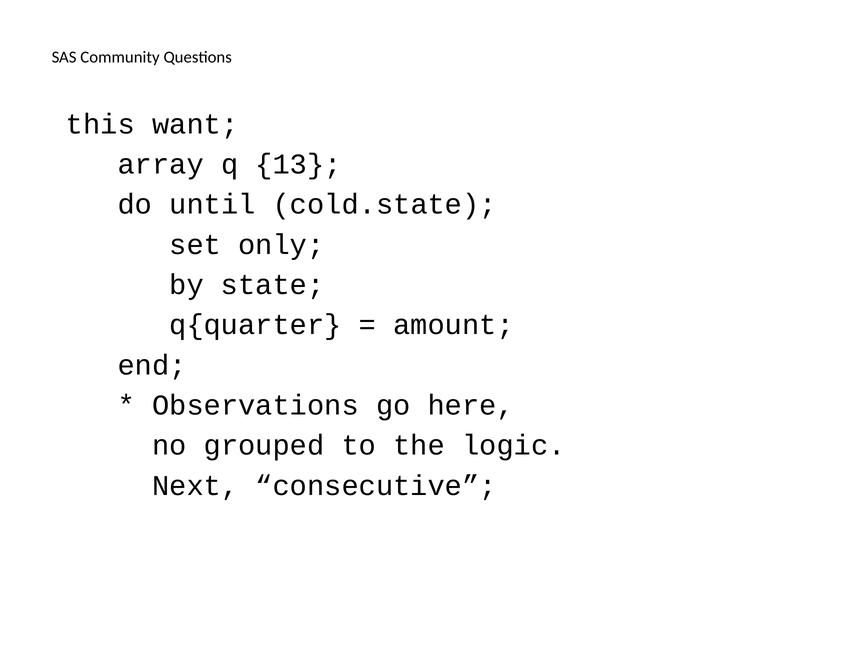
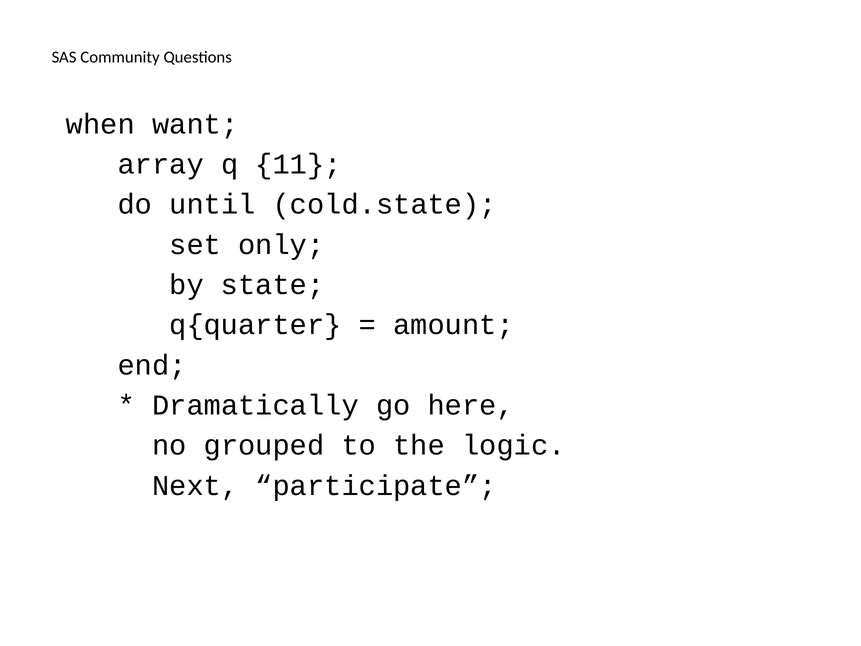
this: this -> when (100, 124)
13: 13 -> 11 (299, 164)
Observations: Observations -> Dramatically (255, 405)
consecutive: consecutive -> participate (376, 485)
